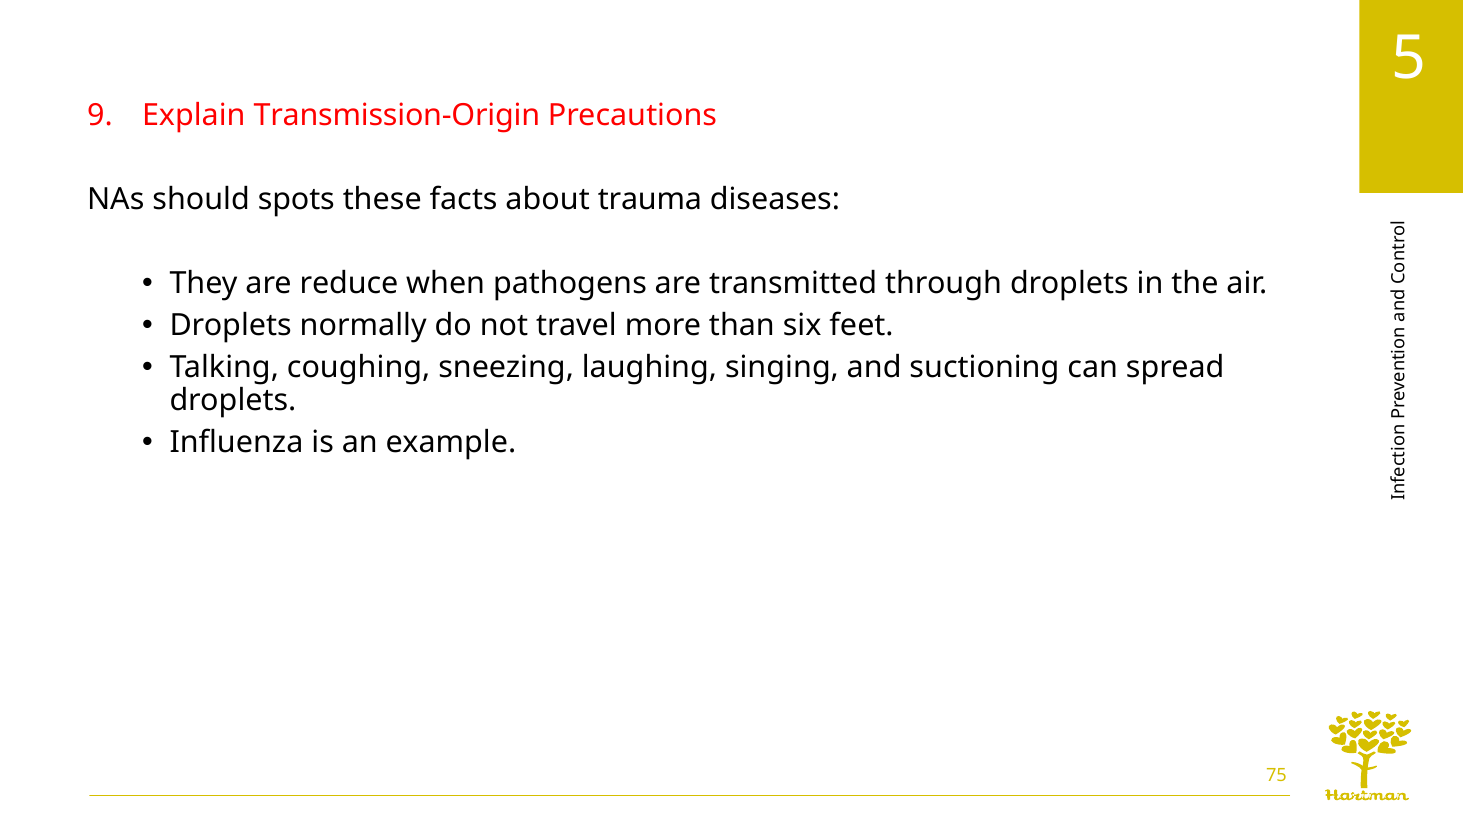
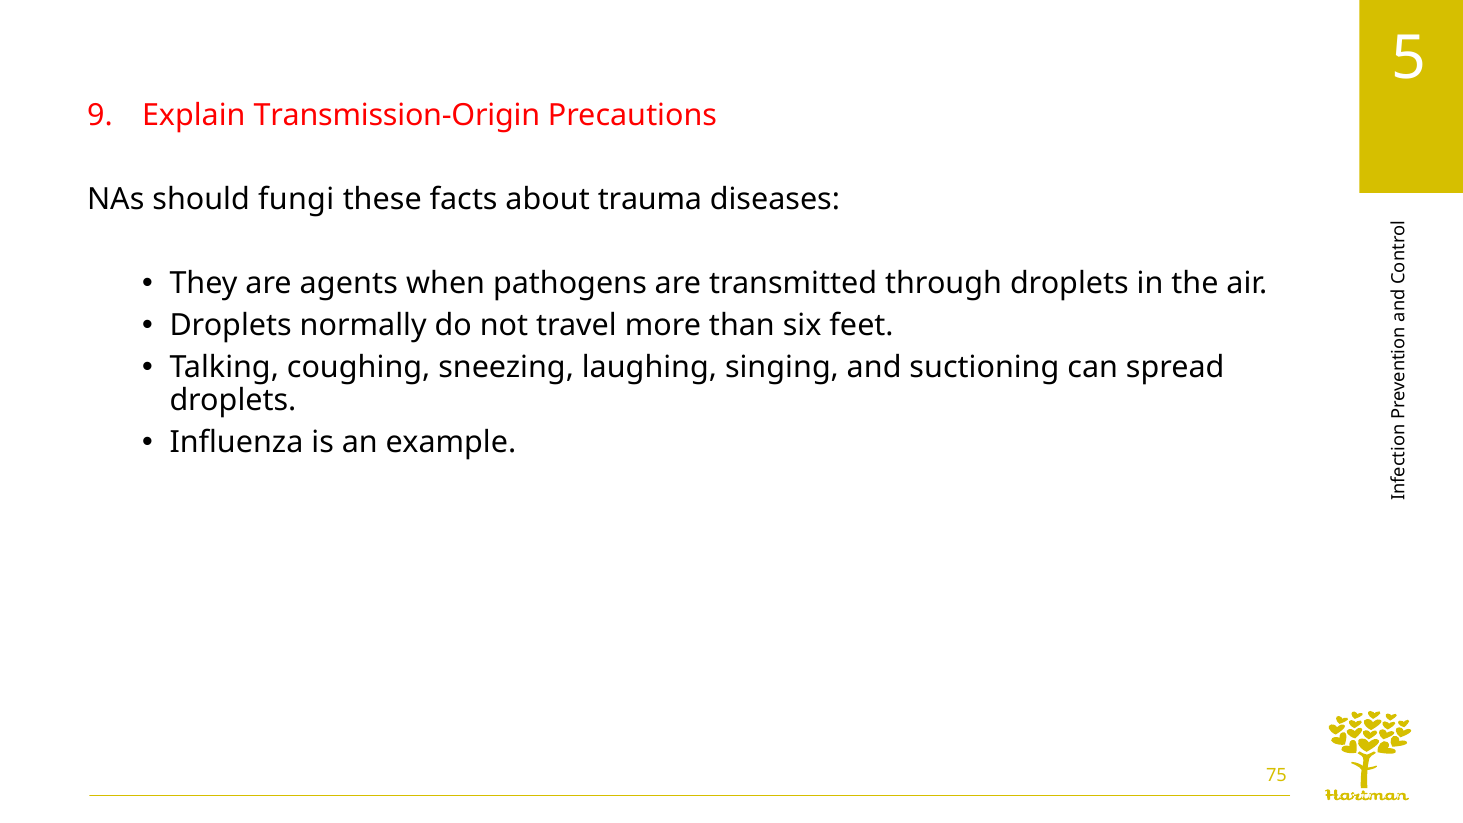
spots: spots -> fungi (296, 200)
reduce: reduce -> agents (349, 284)
